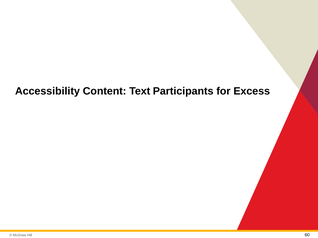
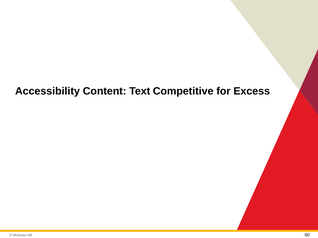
Participants: Participants -> Competitive (183, 91)
